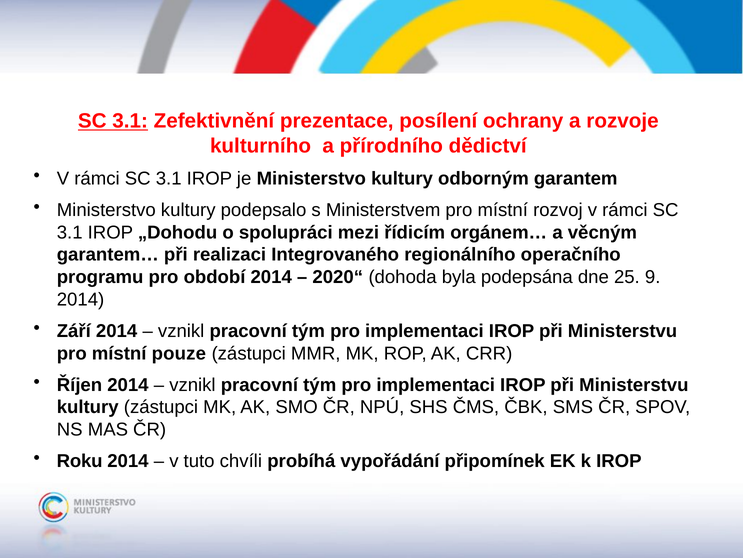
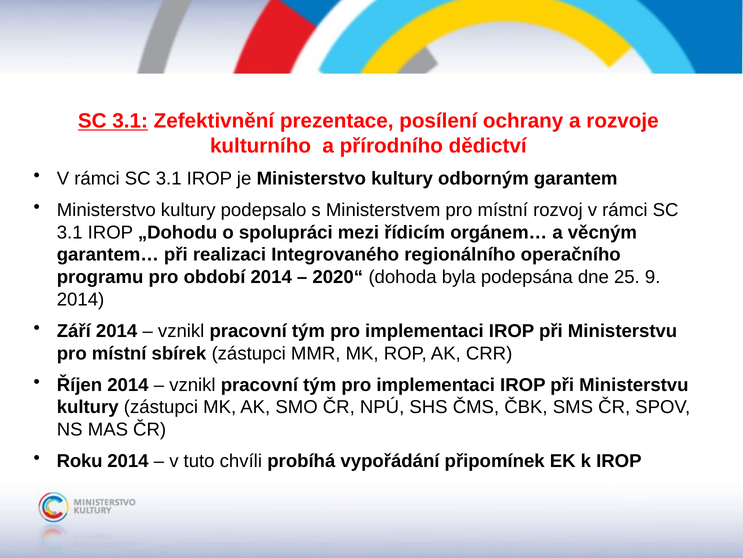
pouze: pouze -> sbírek (179, 353)
